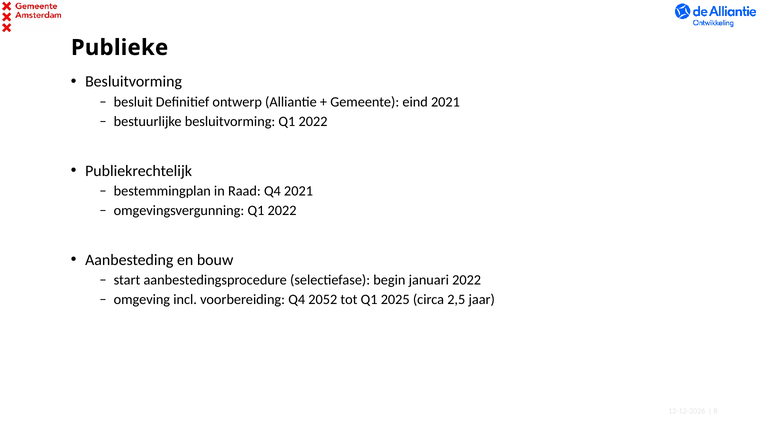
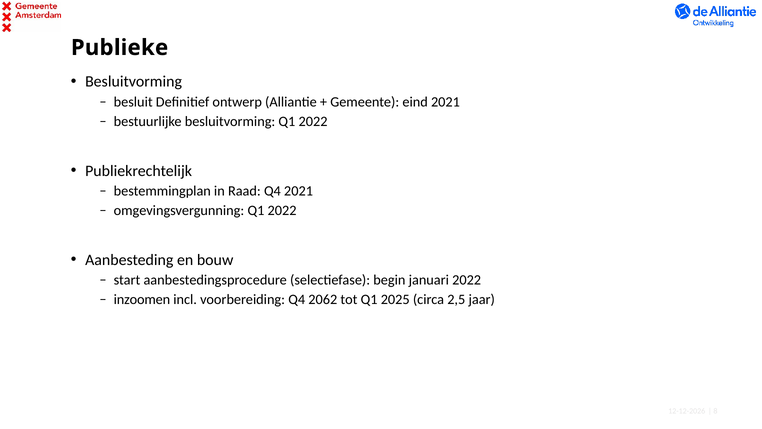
omgeving: omgeving -> inzoomen (142, 299)
2052: 2052 -> 2062 (323, 299)
